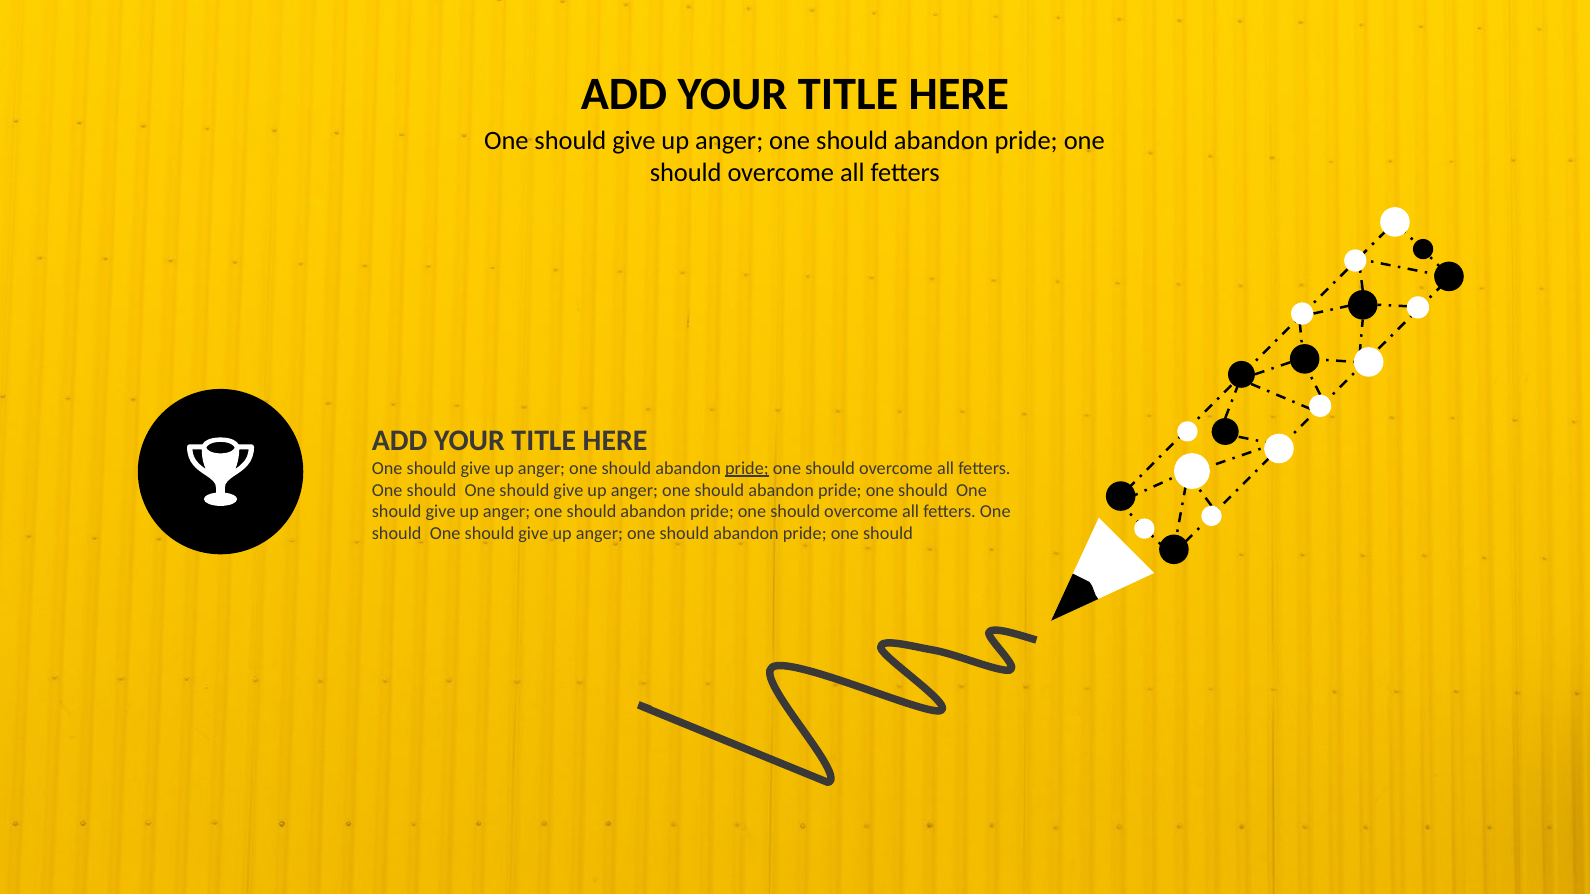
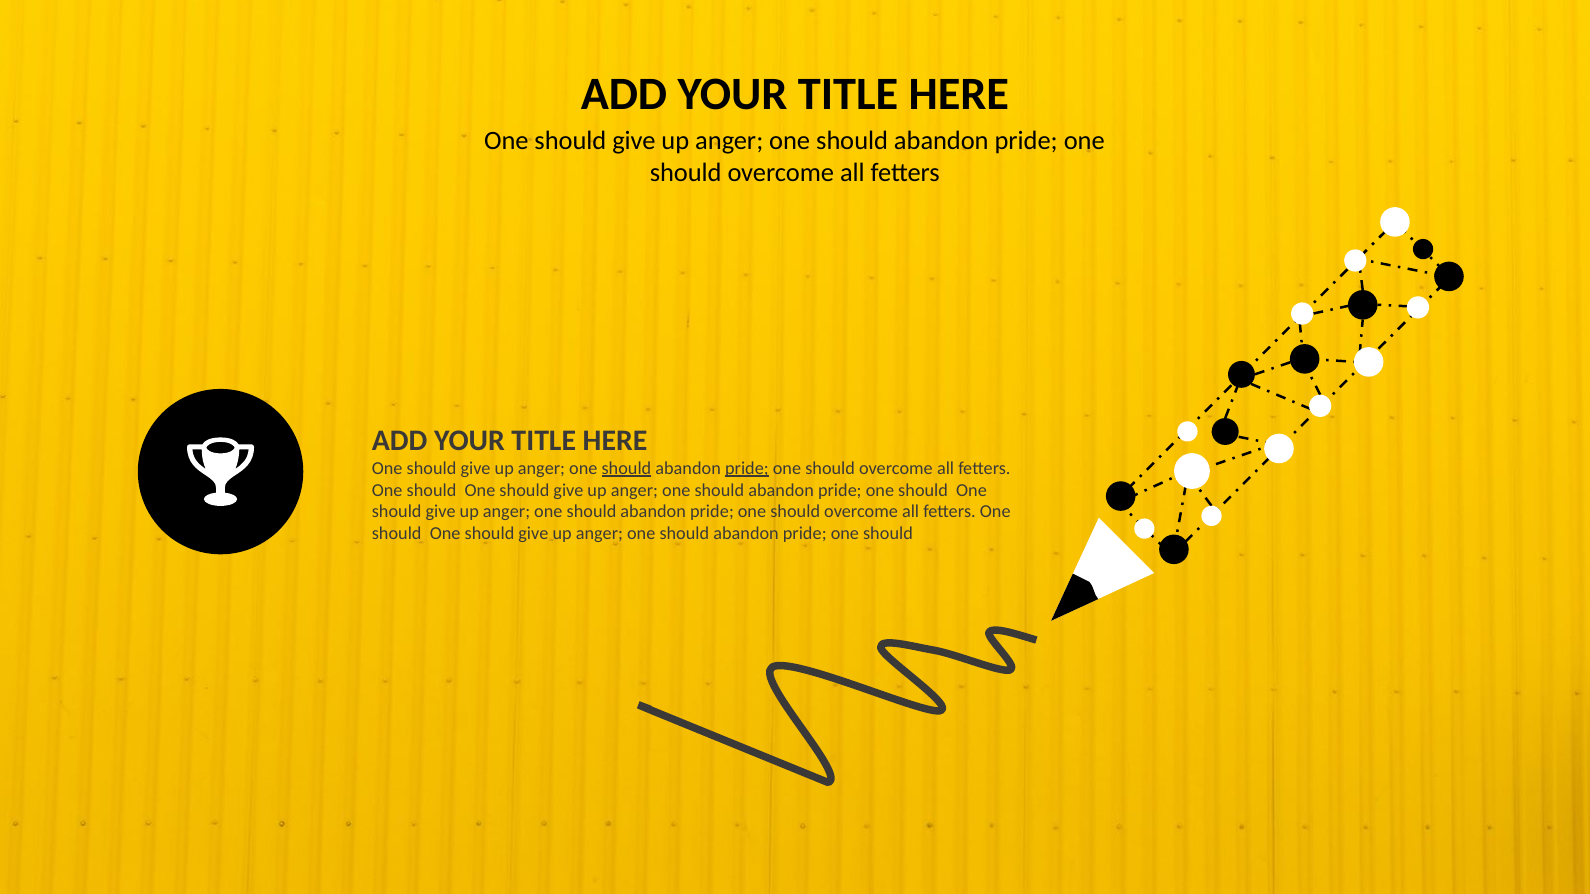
should underline: none -> present (626, 468)
